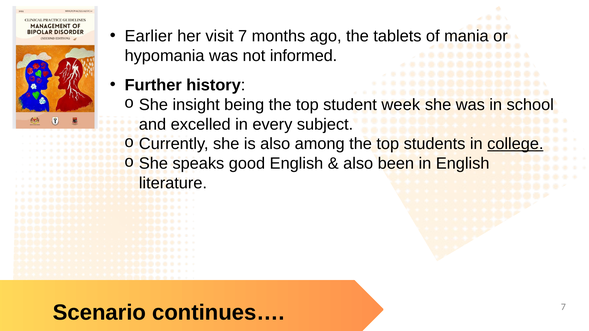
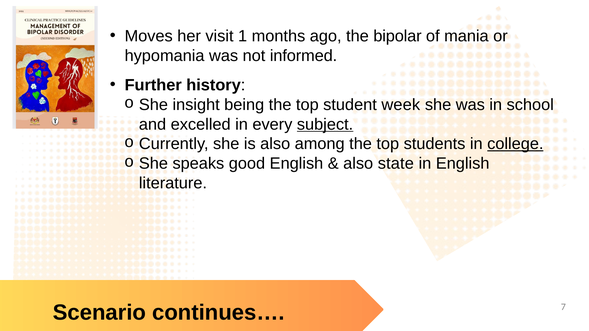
Earlier: Earlier -> Moves (149, 36)
visit 7: 7 -> 1 (243, 36)
tablets: tablets -> bipolar (397, 36)
subject underline: none -> present (325, 124)
been: been -> state (396, 164)
